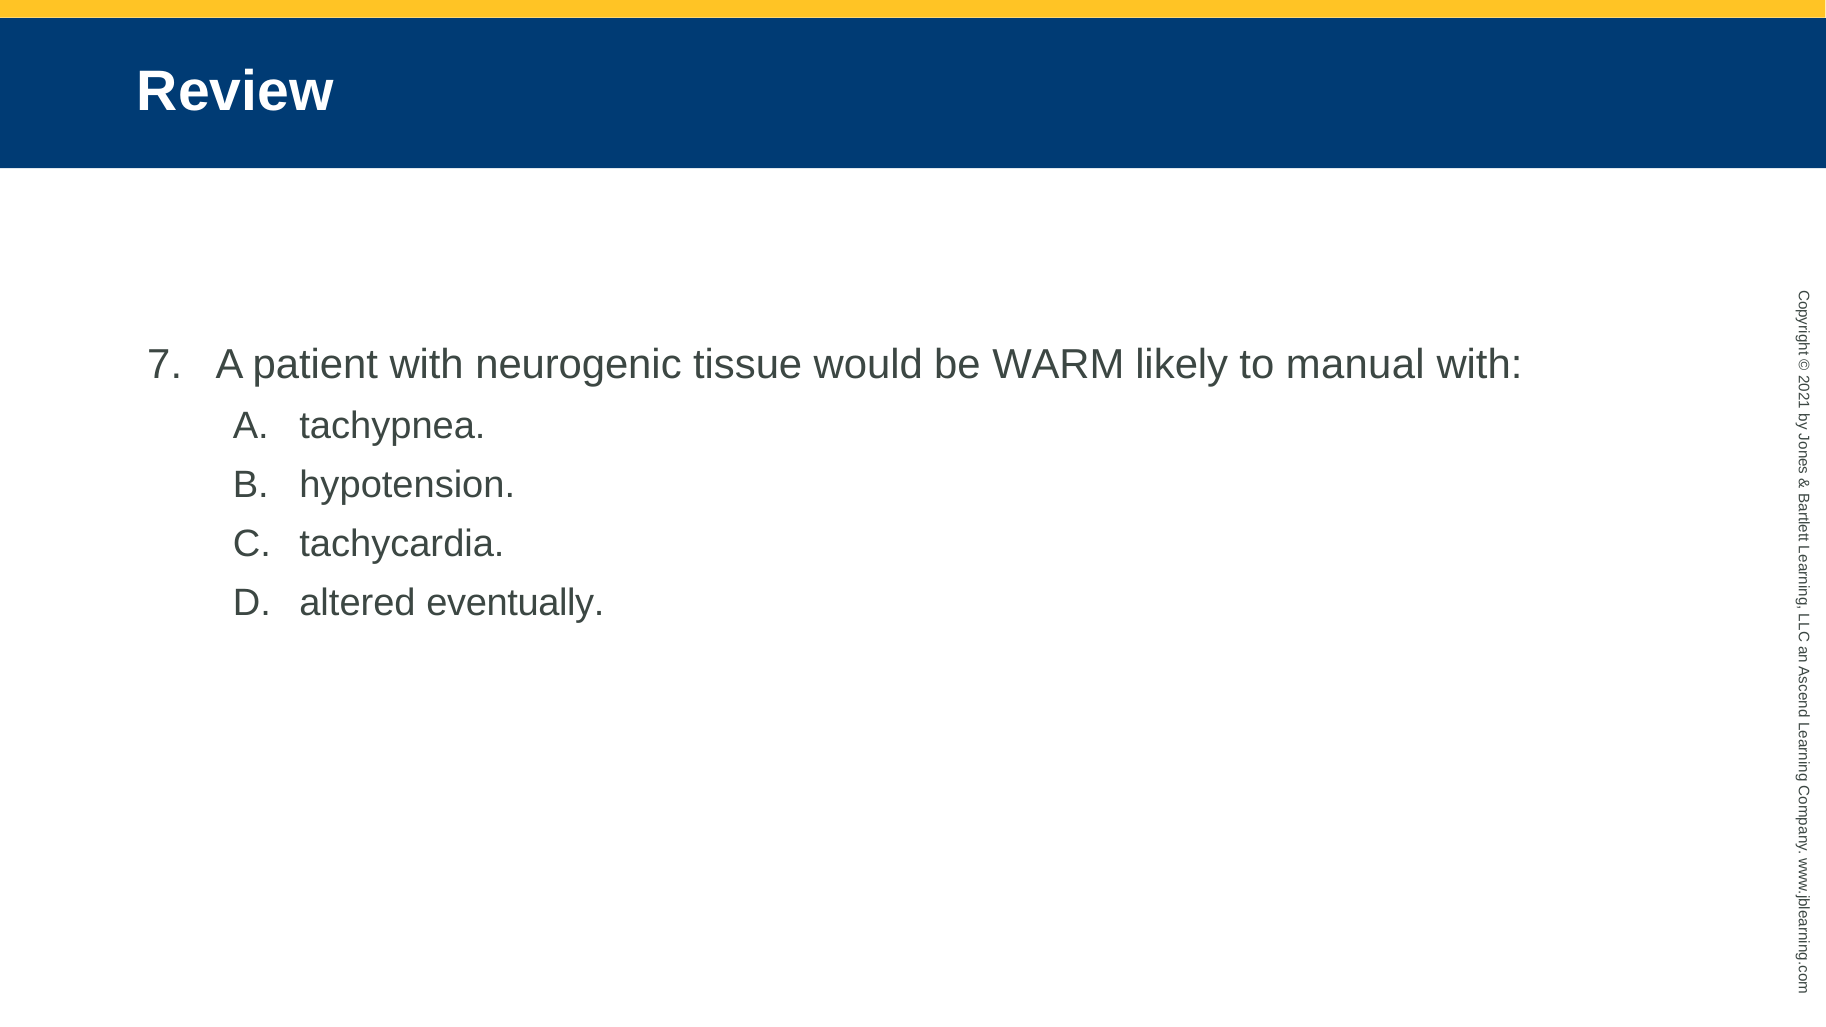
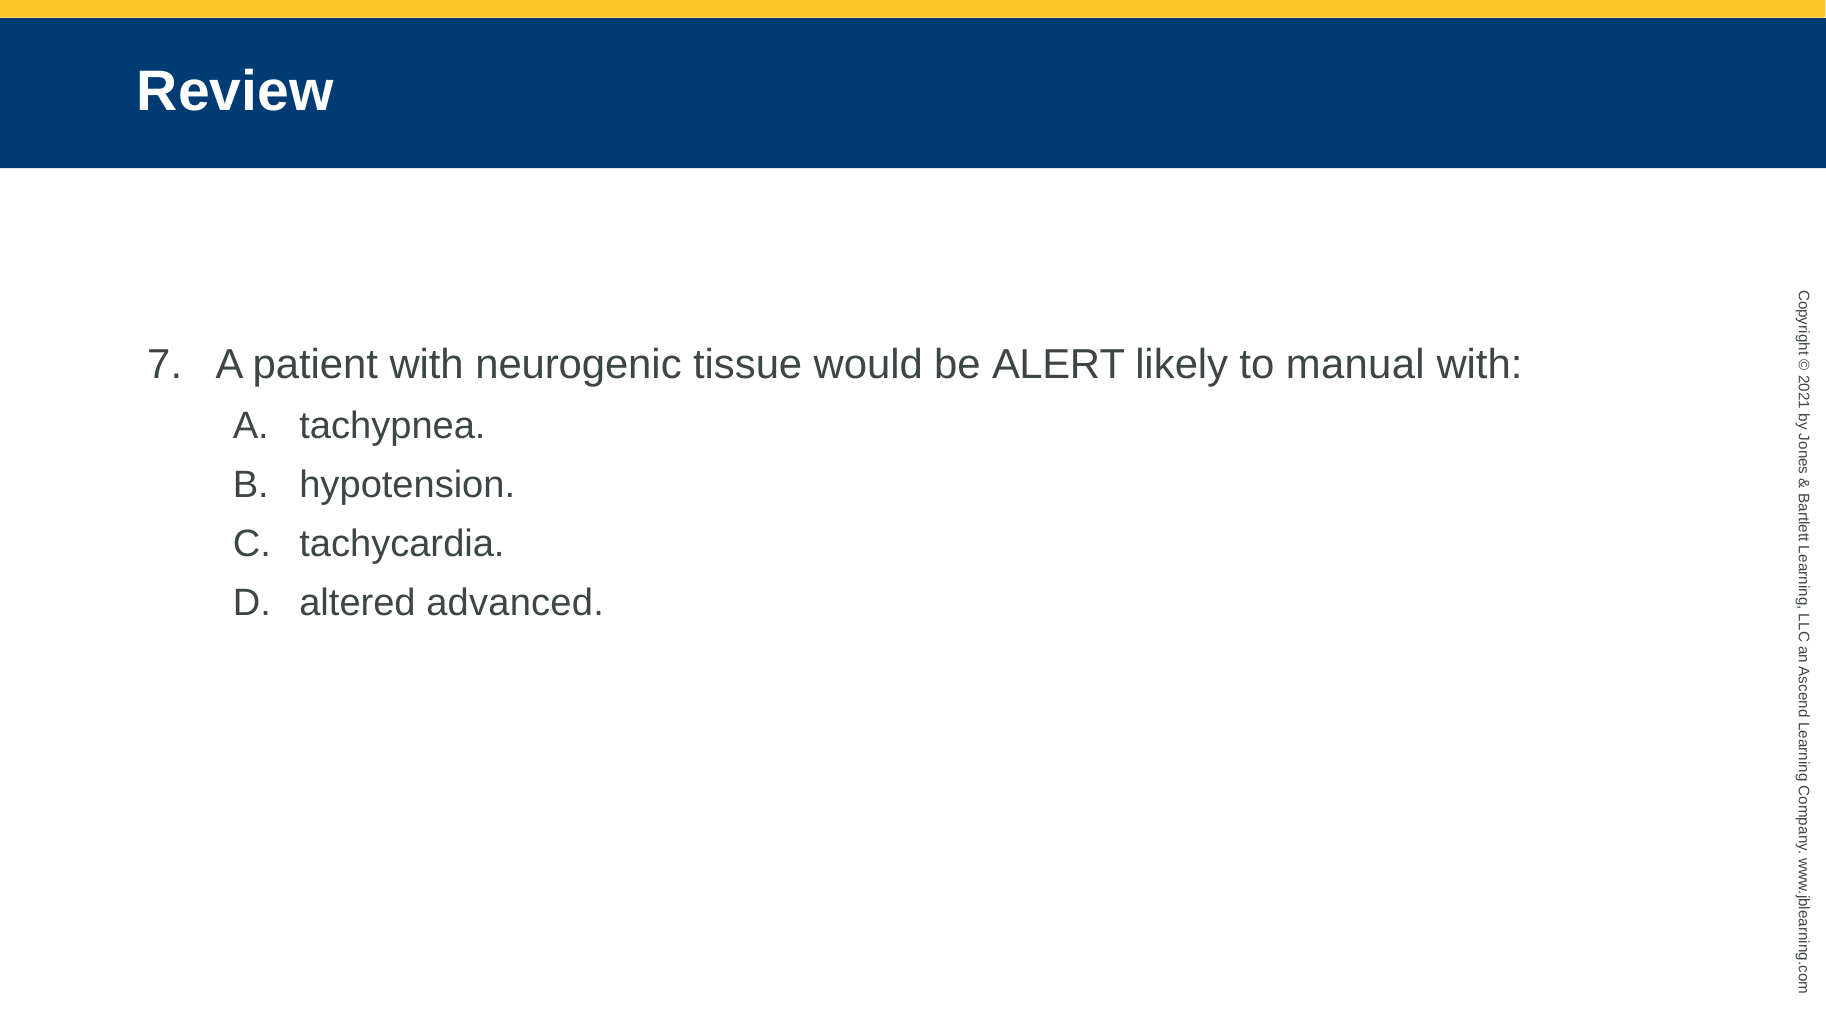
WARM: WARM -> ALERT (1059, 365)
eventually: eventually -> advanced (515, 603)
